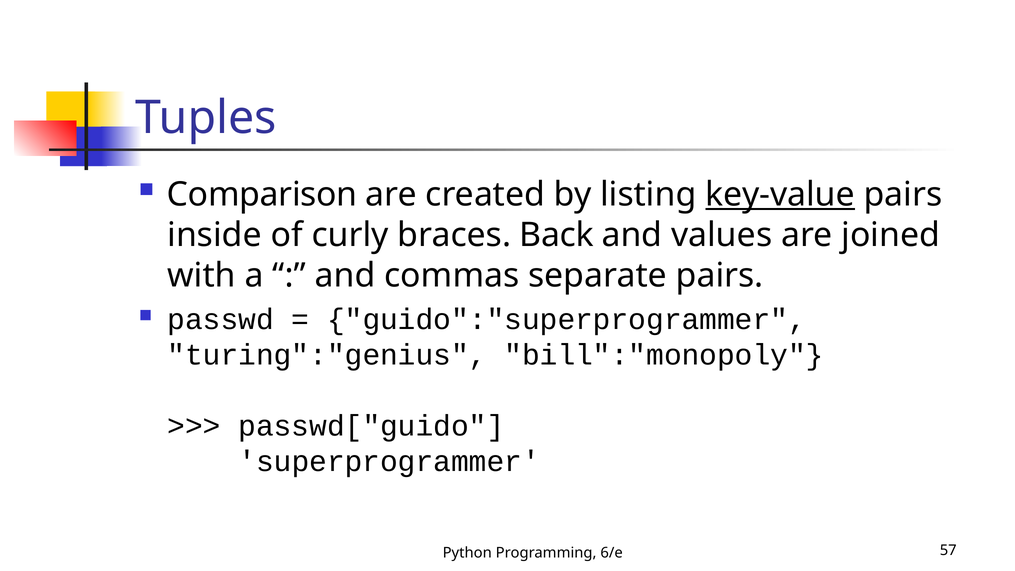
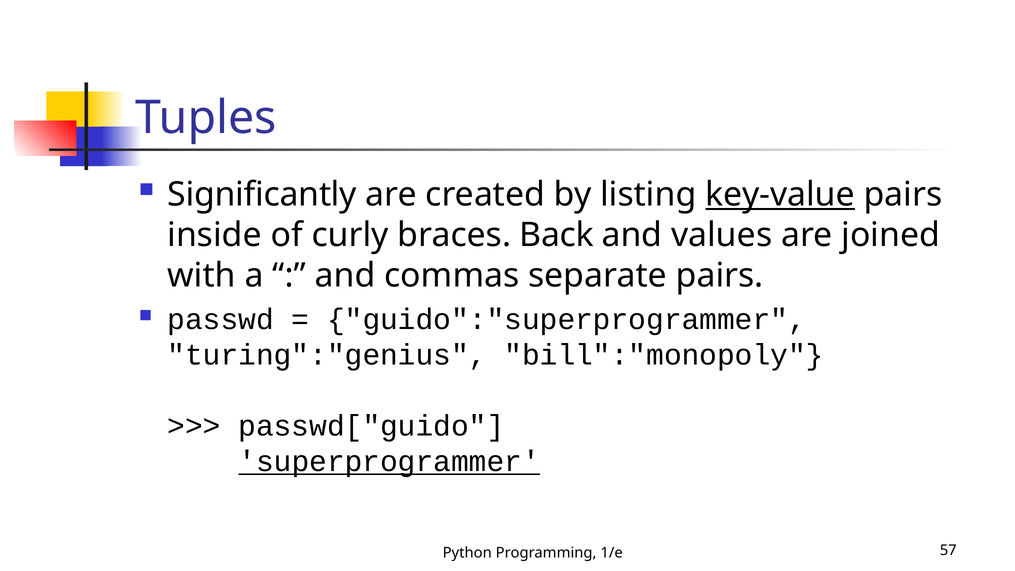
Comparison: Comparison -> Significantly (262, 194)
superprogrammer underline: none -> present (389, 462)
6/e: 6/e -> 1/e (612, 553)
